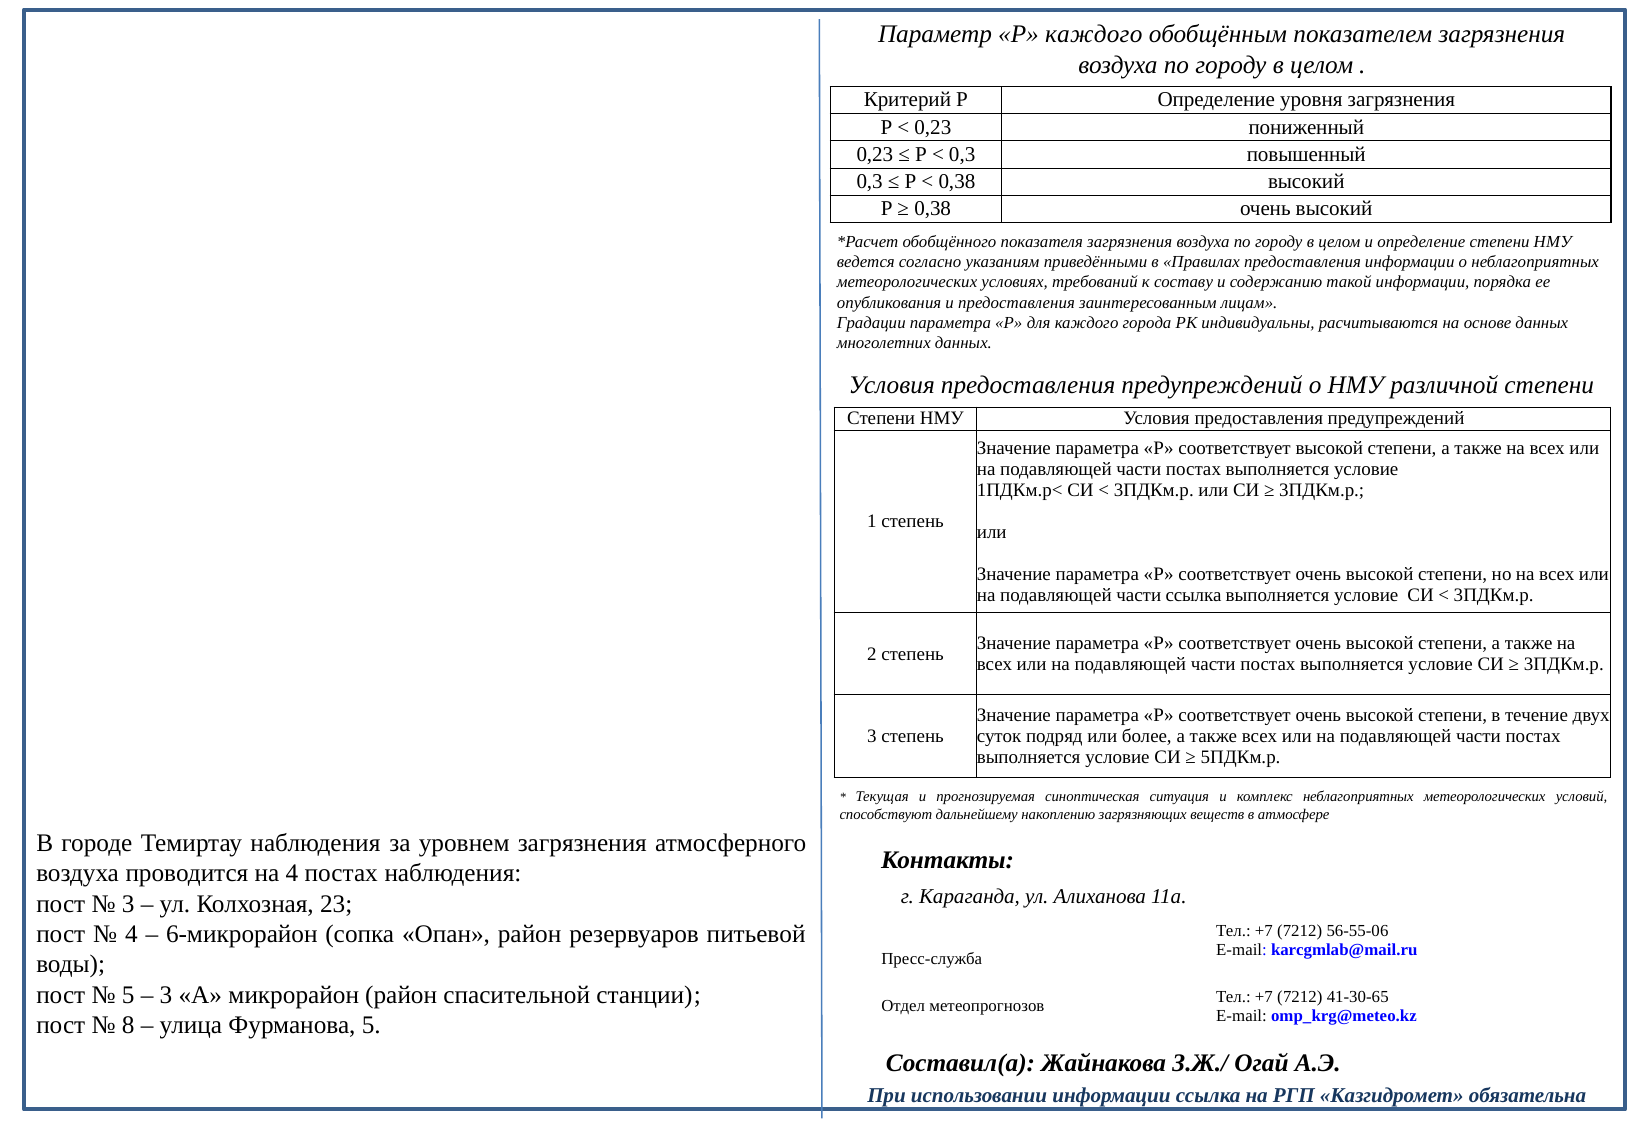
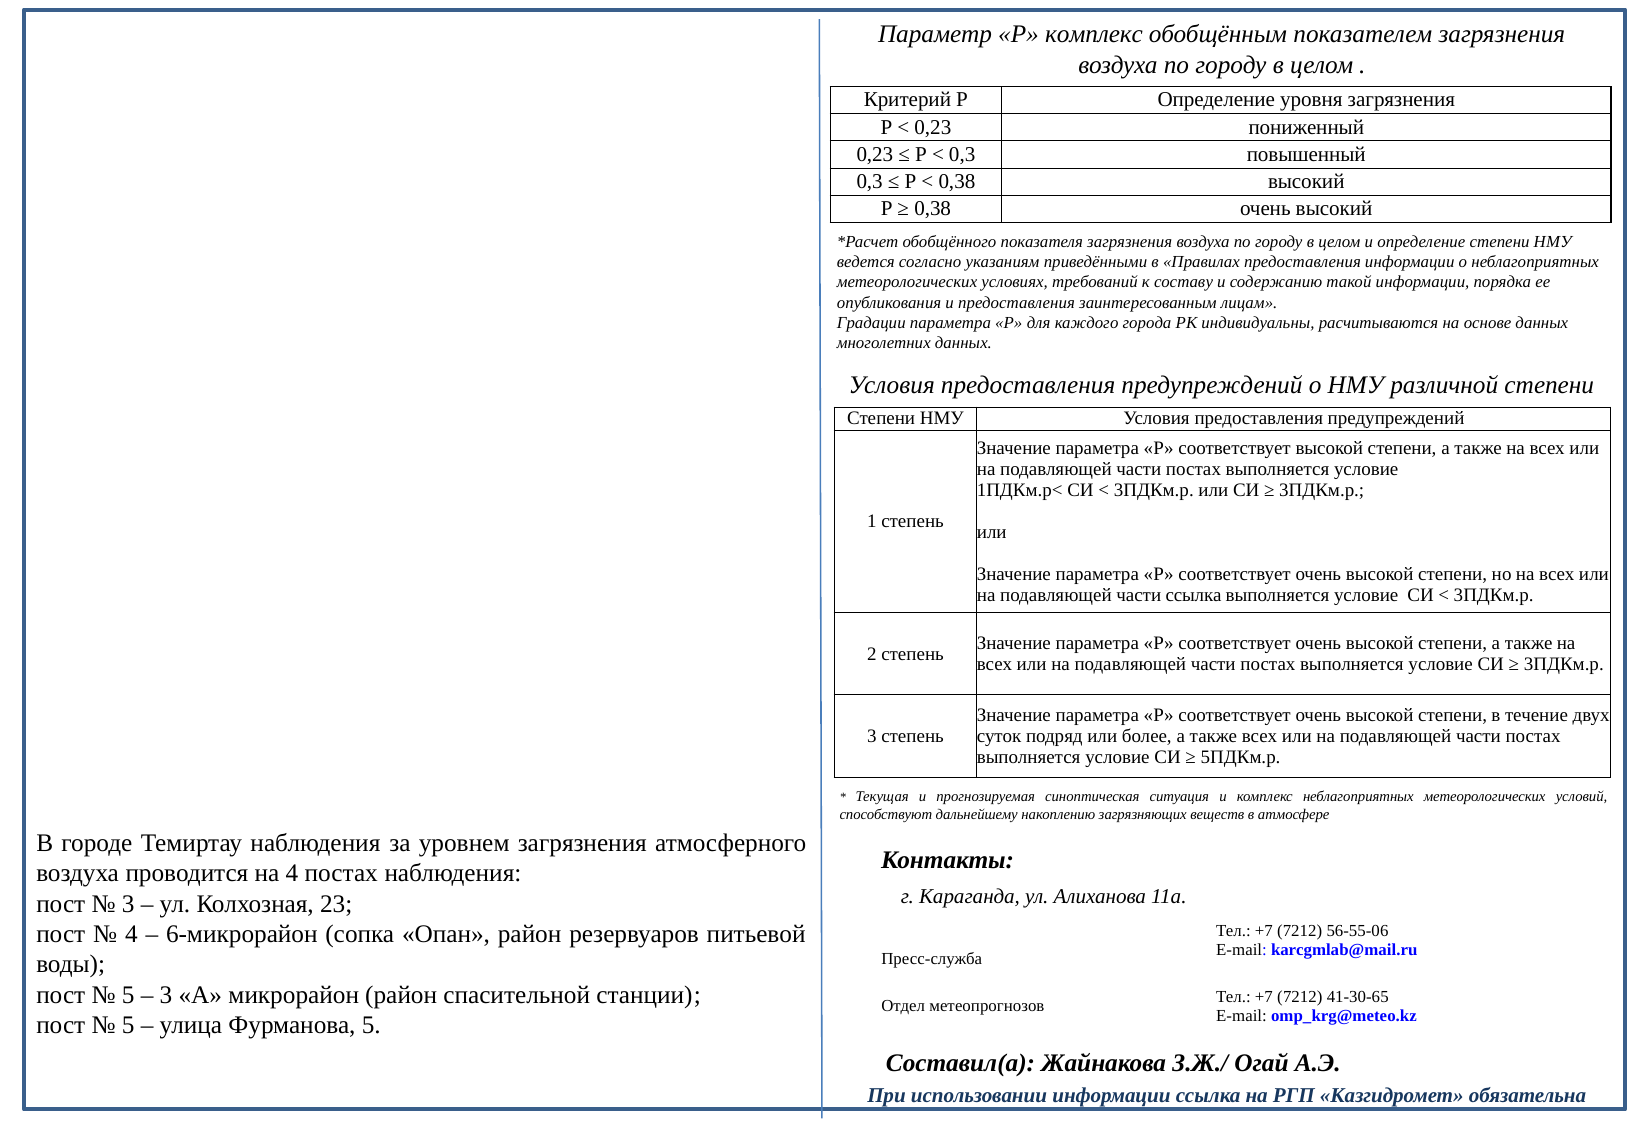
Р каждого: каждого -> комплекс (1094, 34)
8: 8 -> 5 (128, 1025)
